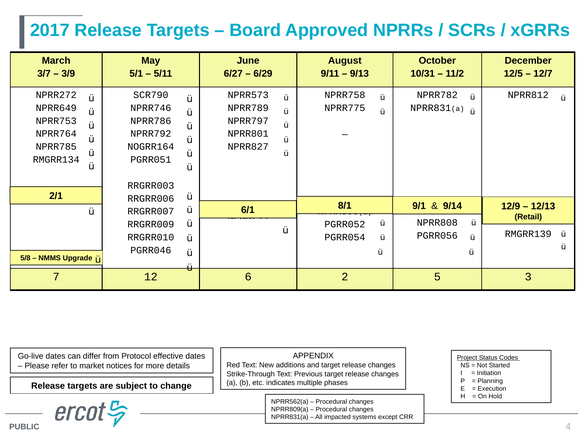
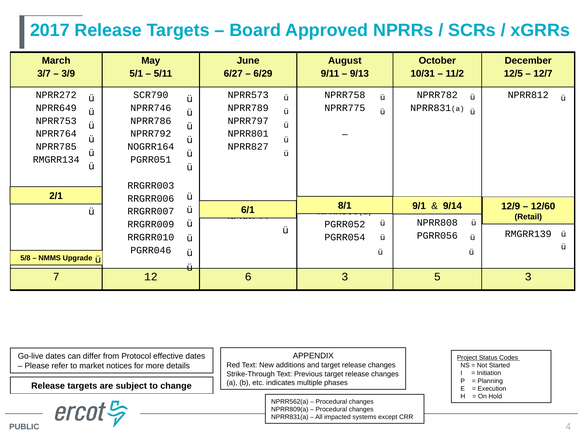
12/13: 12/13 -> 12/60 (543, 206)
6 2: 2 -> 3 (345, 277)
